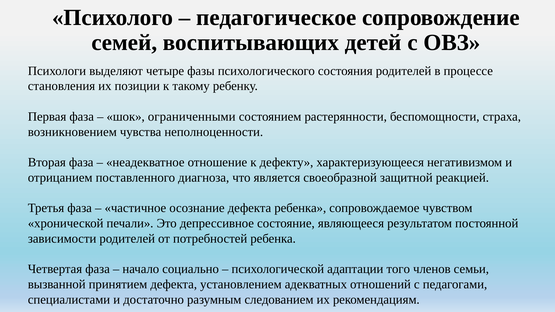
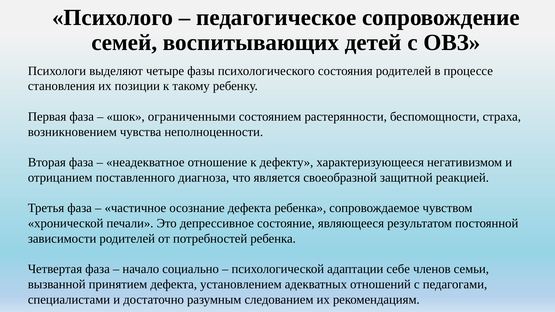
того: того -> себе (398, 269)
